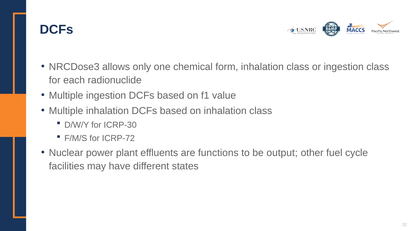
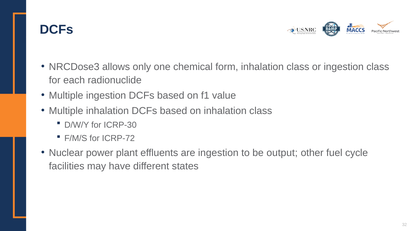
are functions: functions -> ingestion (218, 153)
